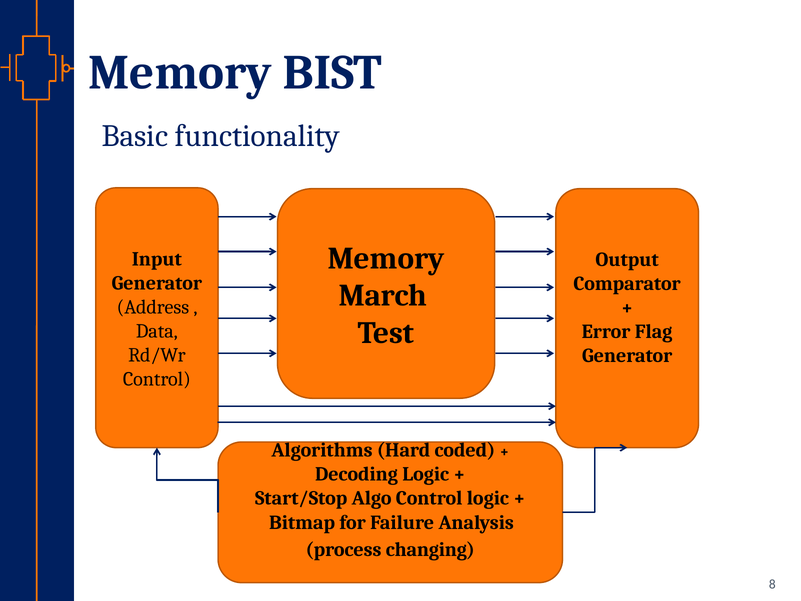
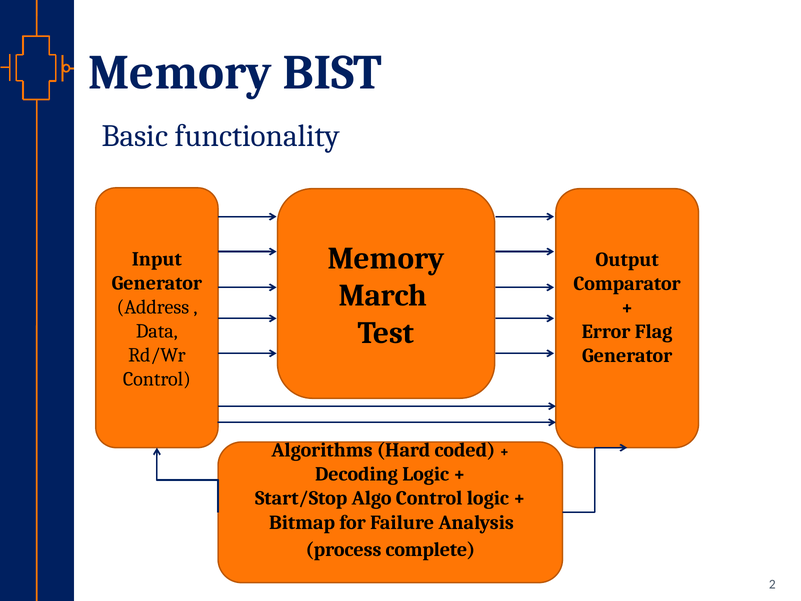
changing: changing -> complete (430, 550)
8: 8 -> 2 (772, 584)
